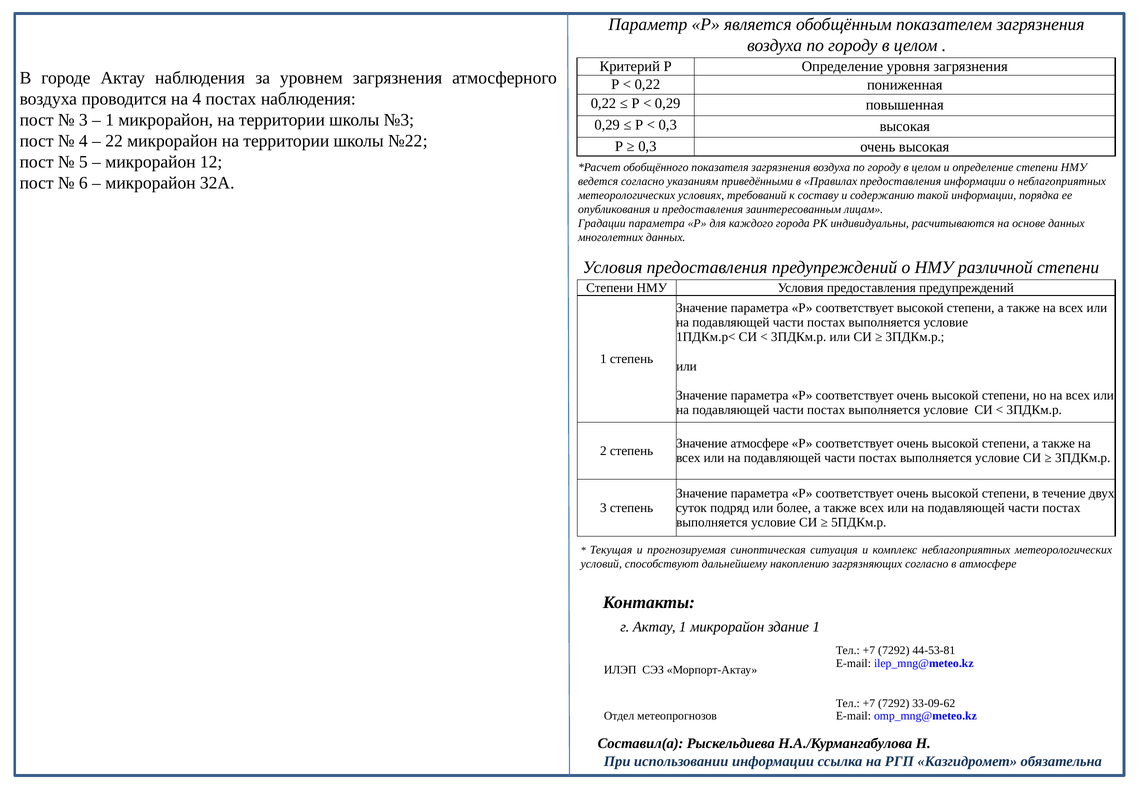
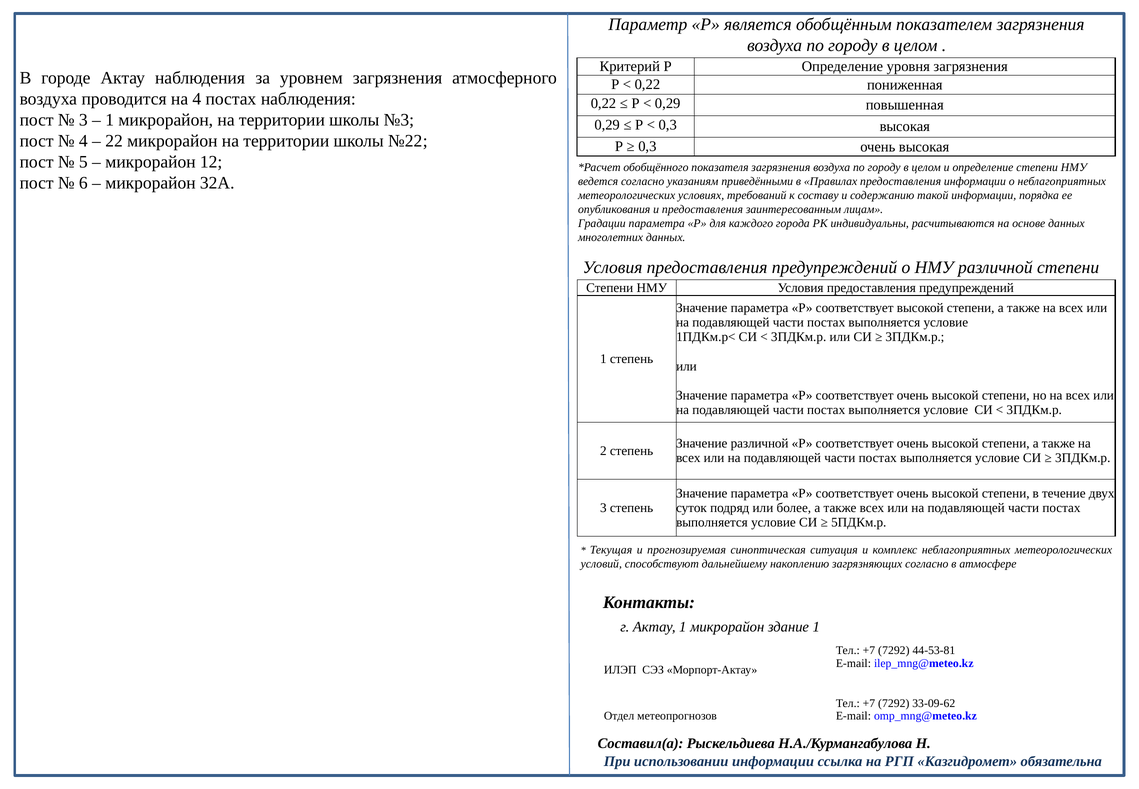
Значение атмосфере: атмосфере -> различной (760, 443)
